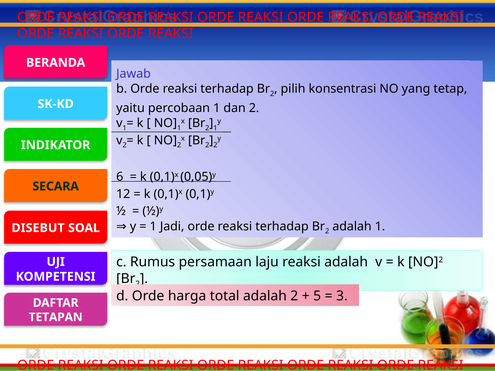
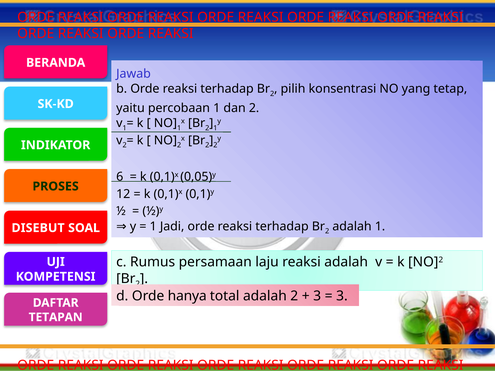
SECARA: SECARA -> PROSES (56, 186)
harga: harga -> hanya (187, 296)
5: 5 -> 3 (317, 296)
